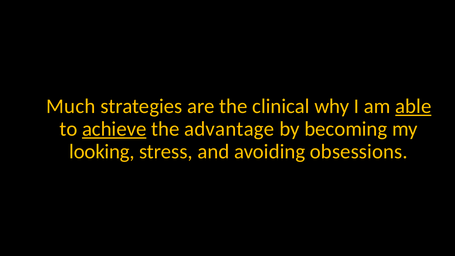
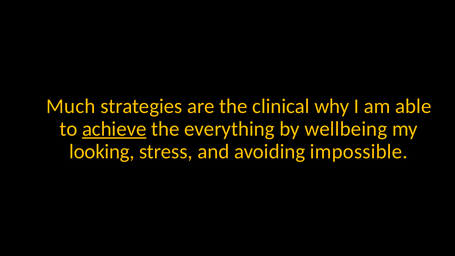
able underline: present -> none (413, 106)
advantage: advantage -> everything (229, 129)
becoming: becoming -> wellbeing (346, 129)
obsessions: obsessions -> impossible (359, 151)
